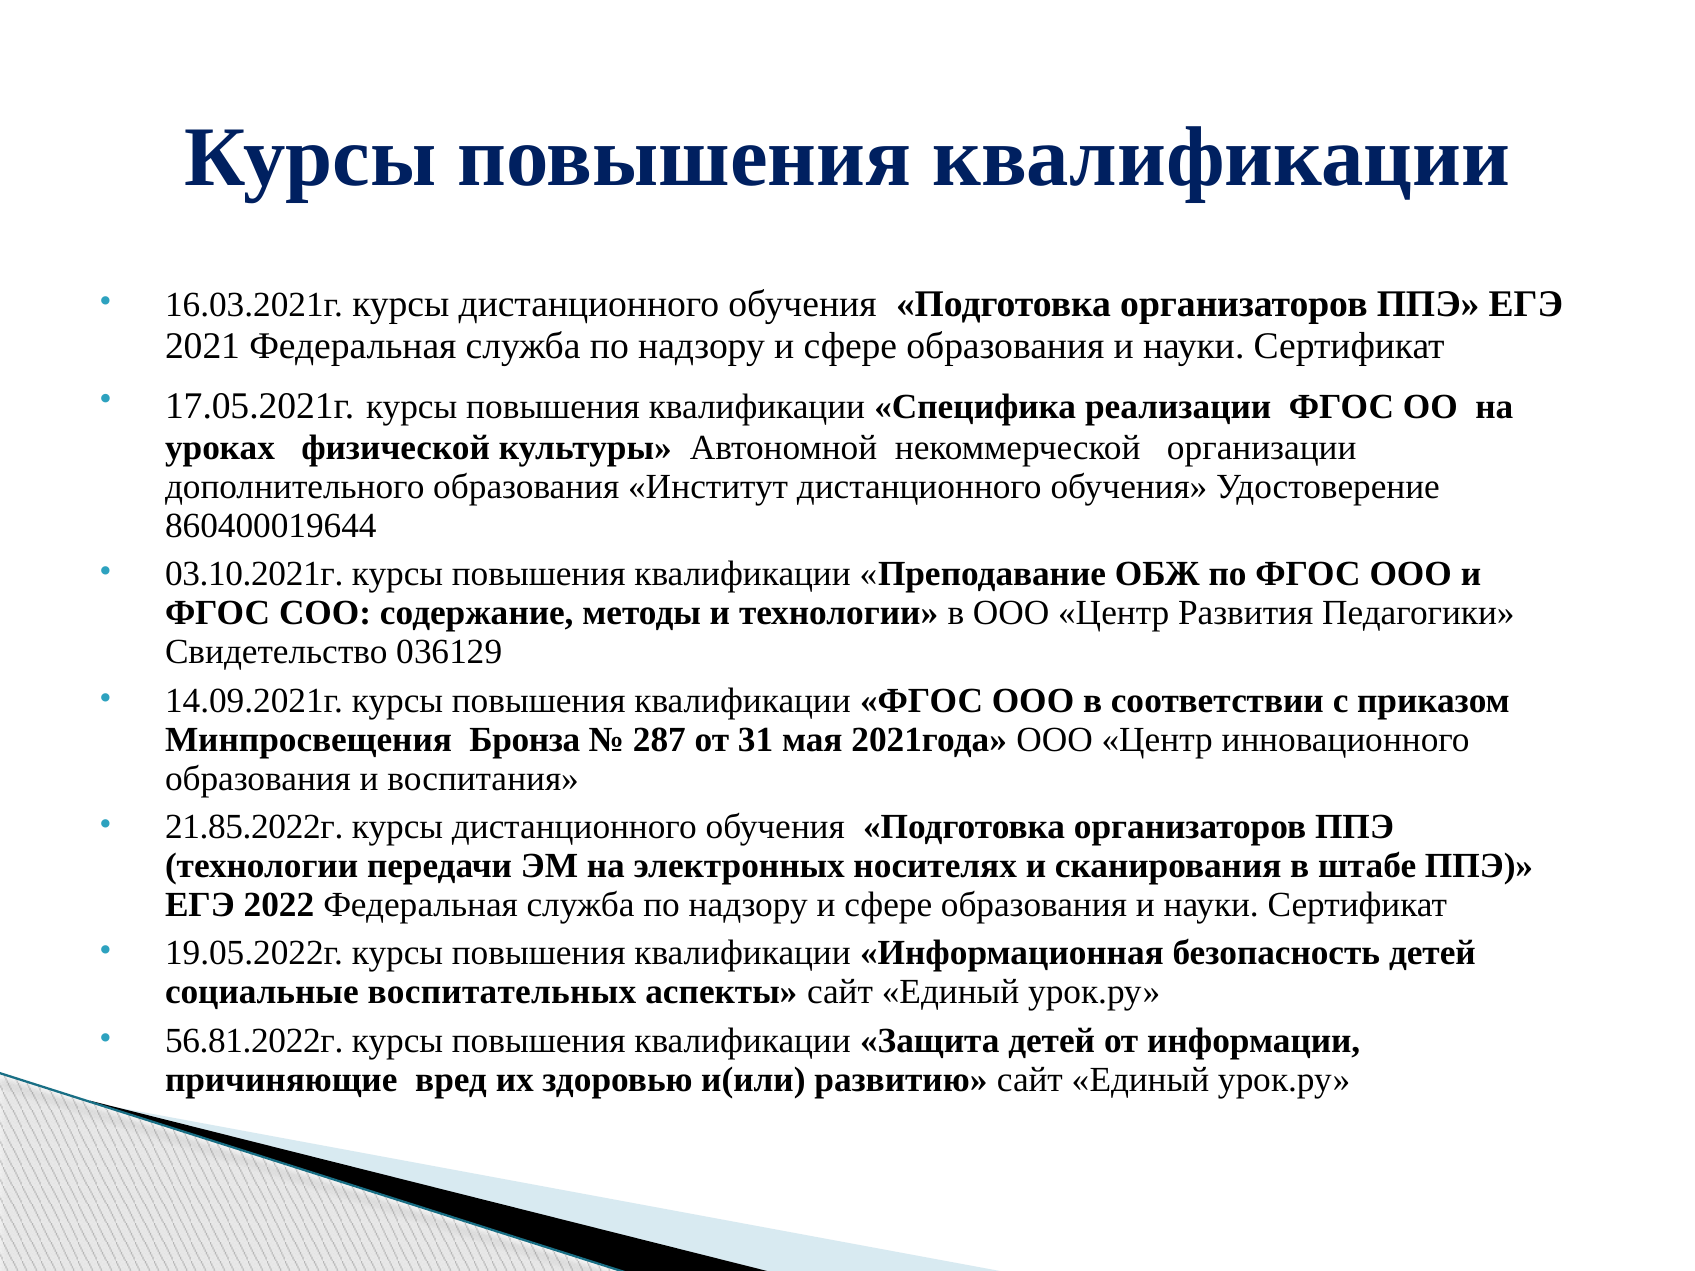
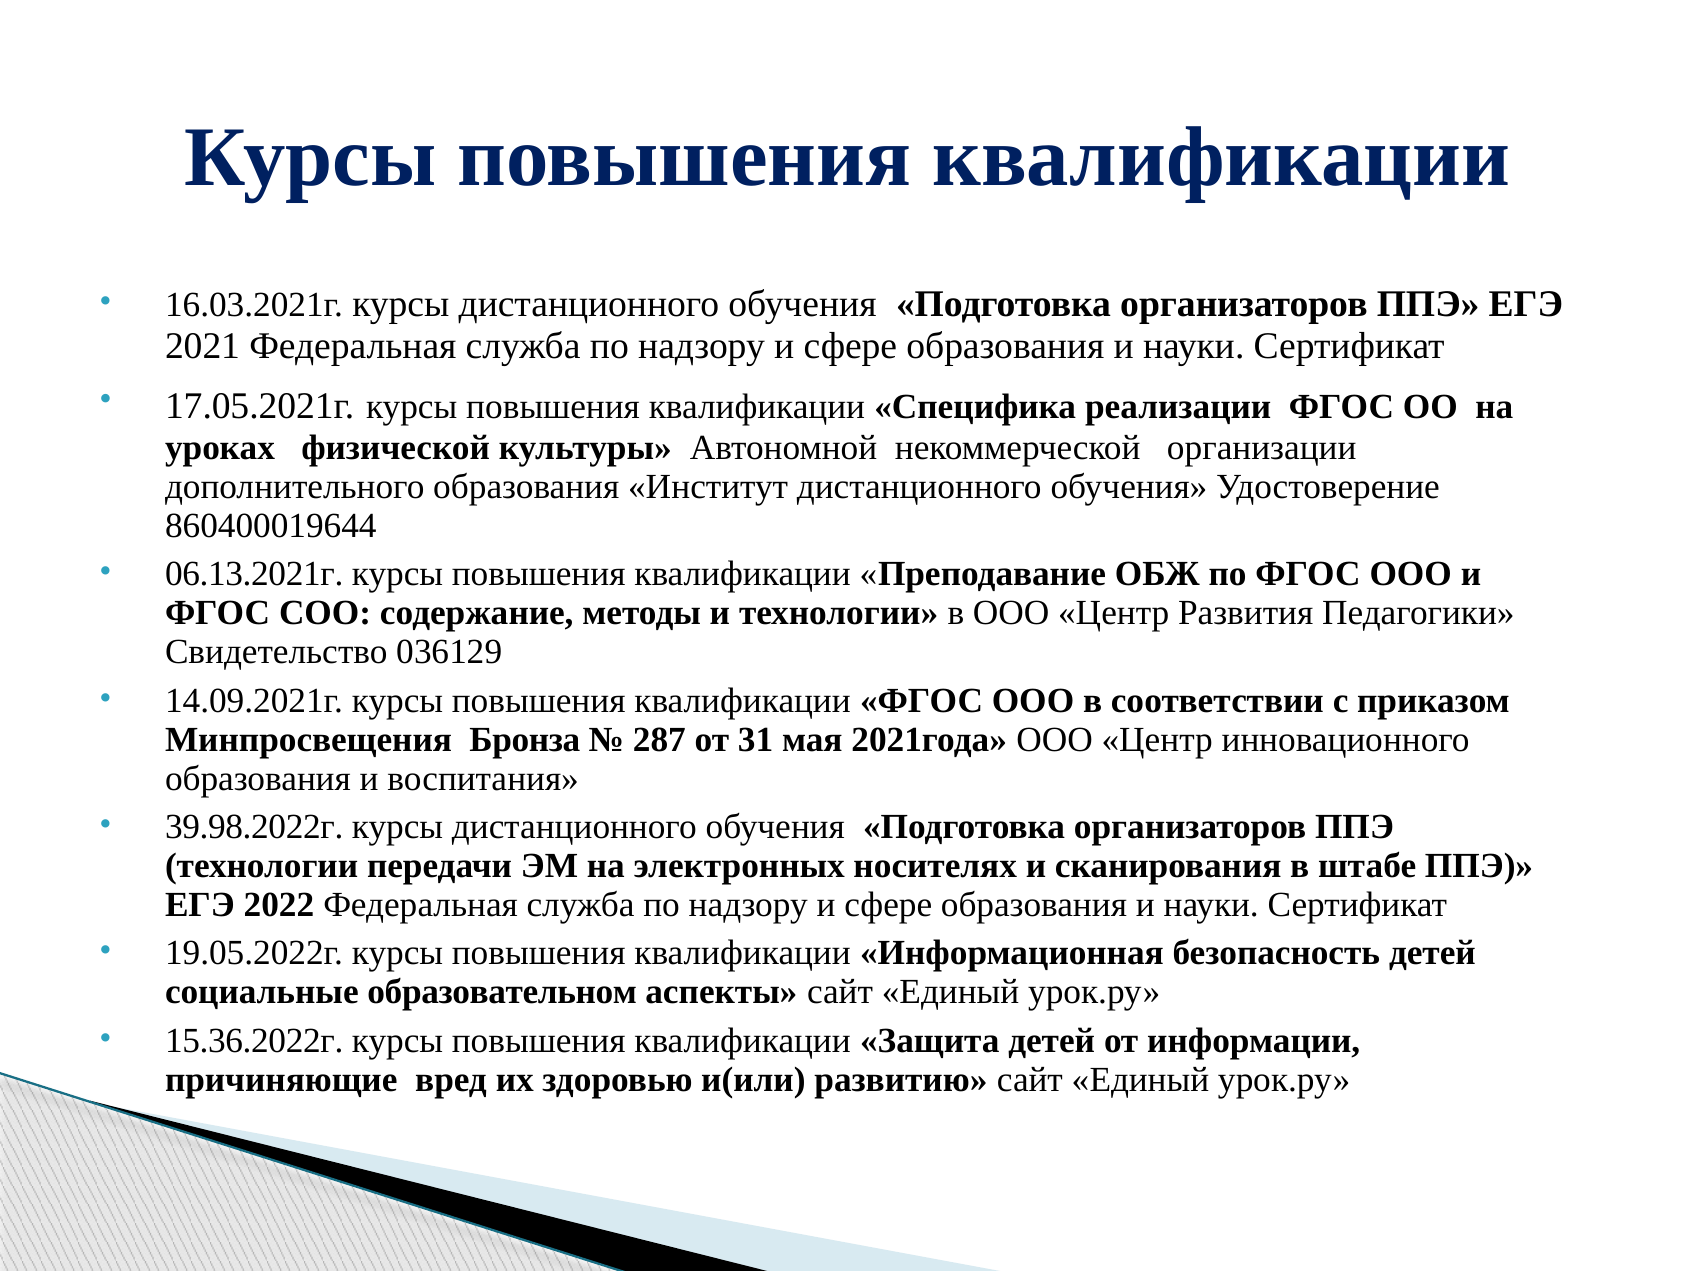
03.10.2021г: 03.10.2021г -> 06.13.2021г (254, 574)
21.85.2022г: 21.85.2022г -> 39.98.2022г (254, 827)
воспитательных: воспитательных -> образовательном (502, 992)
56.81.2022г: 56.81.2022г -> 15.36.2022г (254, 1041)
